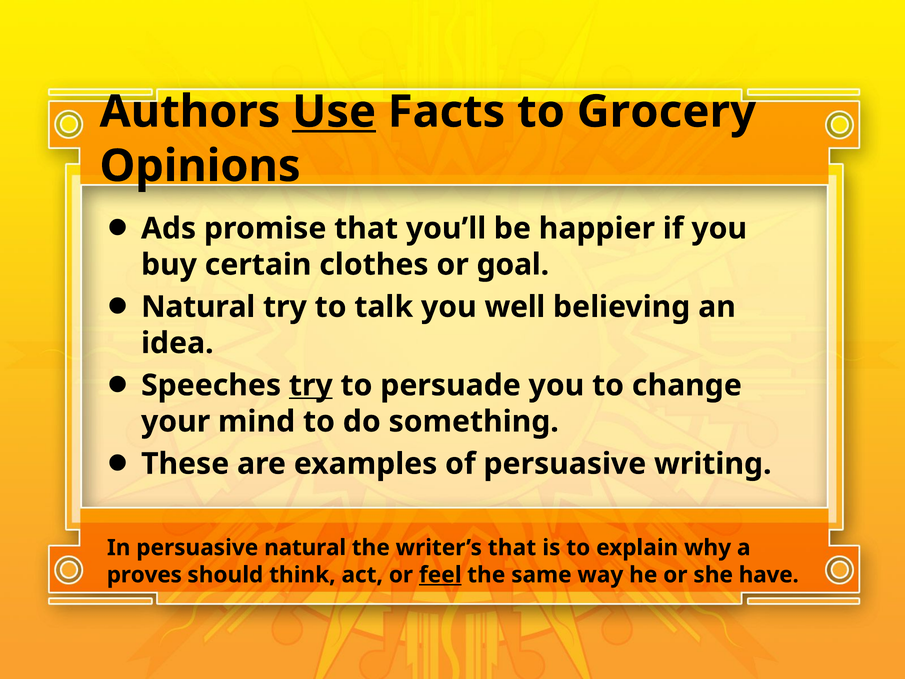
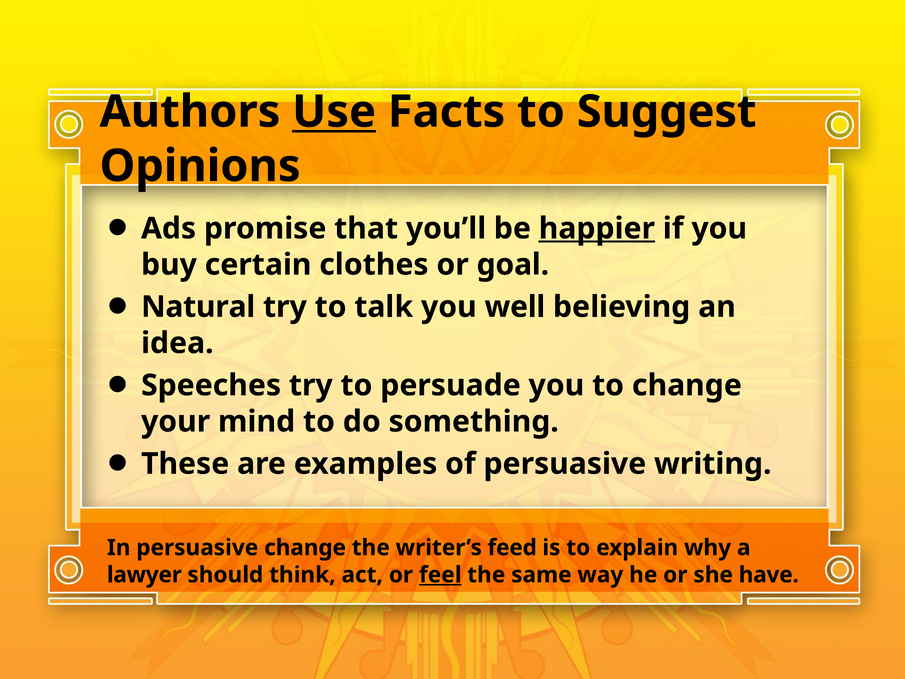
Grocery: Grocery -> Suggest (667, 112)
happier underline: none -> present (597, 228)
try underline: present -> none (311, 385)
persuasive natural: natural -> change (305, 548)
writer’s that: that -> feed (512, 548)
proves: proves -> lawyer (144, 575)
